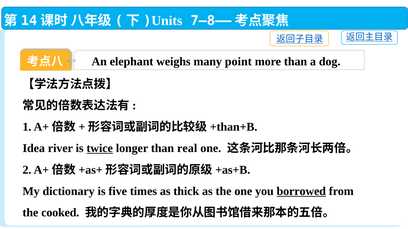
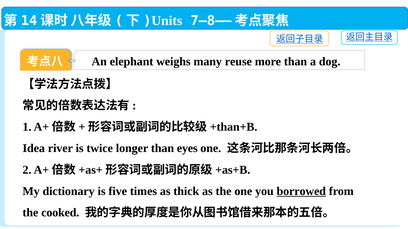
point: point -> reuse (238, 62)
twice underline: present -> none (100, 149)
real: real -> eyes (187, 149)
